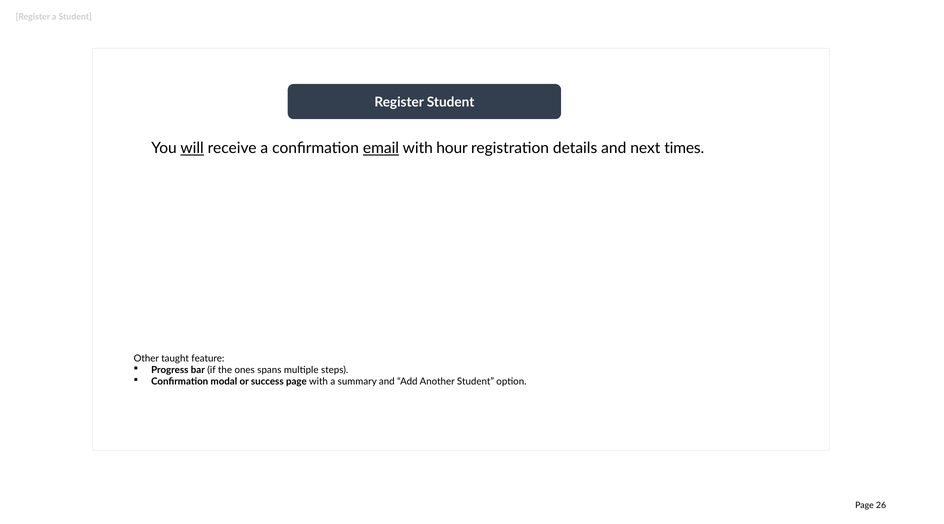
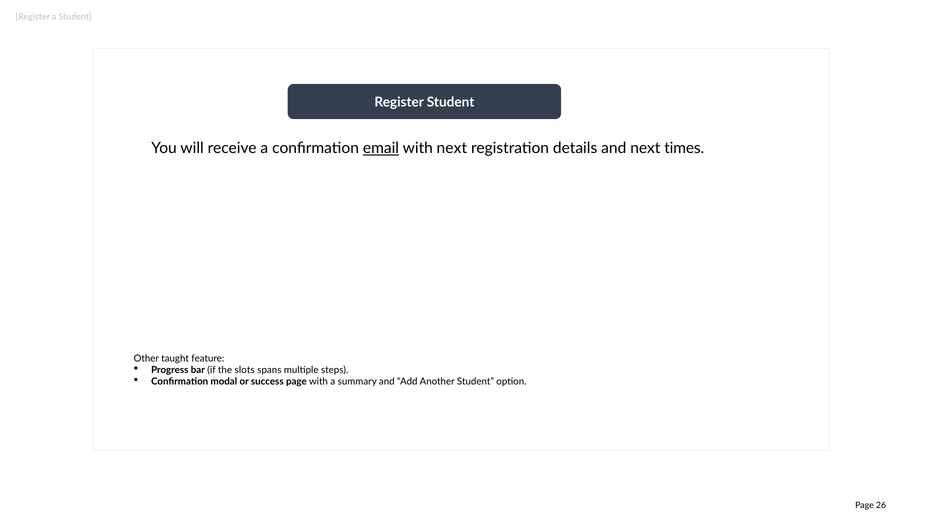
will underline: present -> none (192, 148)
with hour: hour -> next (452, 148)
ones: ones -> slots (245, 370)
